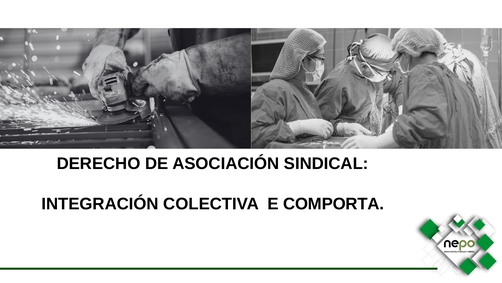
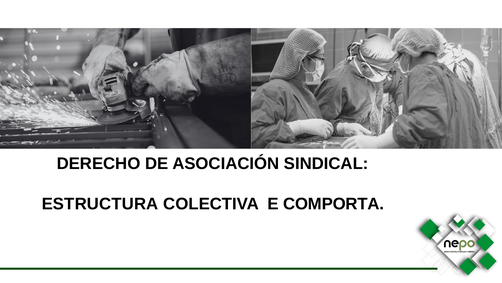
INTEGRACIÓN: INTEGRACIÓN -> ESTRUCTURA (100, 203)
